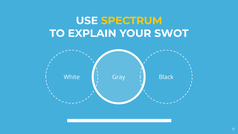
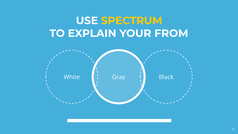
SWOT: SWOT -> FROM (171, 33)
